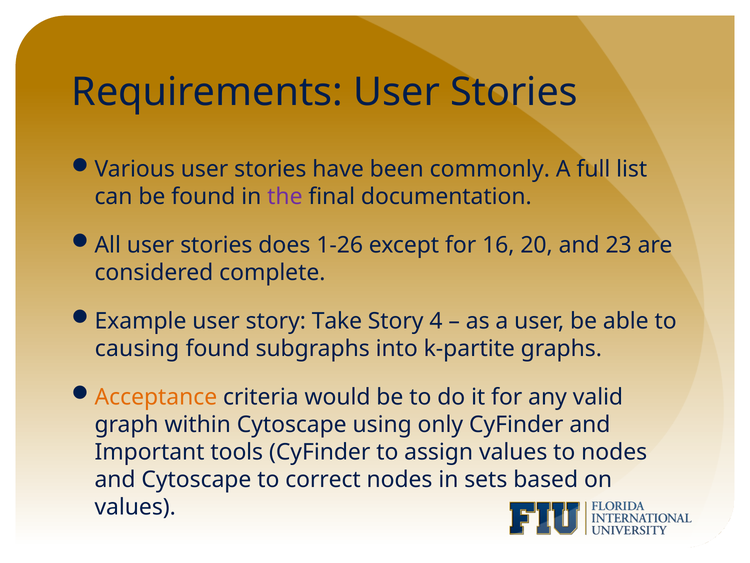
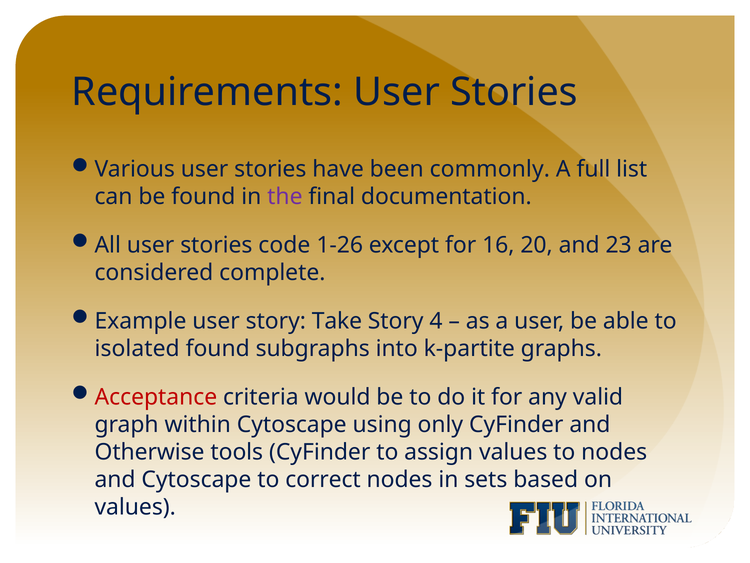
does: does -> code (284, 245)
causing: causing -> isolated (137, 348)
Acceptance colour: orange -> red (156, 397)
Important: Important -> Otherwise (150, 452)
